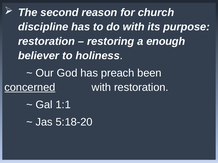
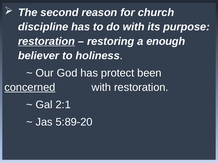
restoration underline: none -> present (47, 41)
preach: preach -> protect (118, 73)
1:1: 1:1 -> 2:1 (63, 105)
5:18-20: 5:18-20 -> 5:89-20 (74, 122)
